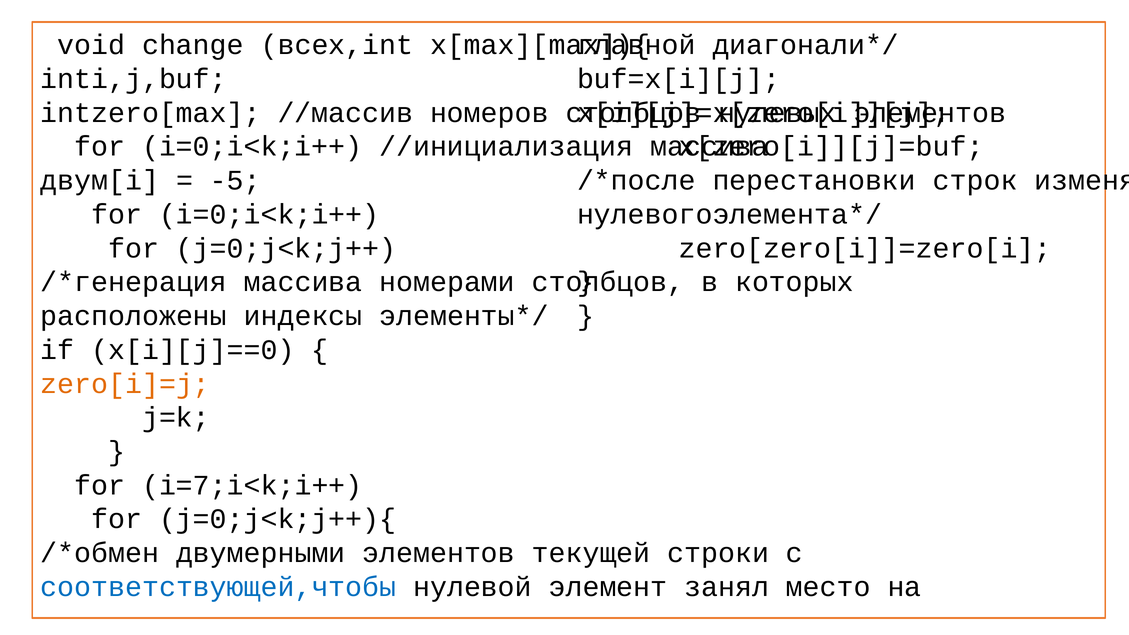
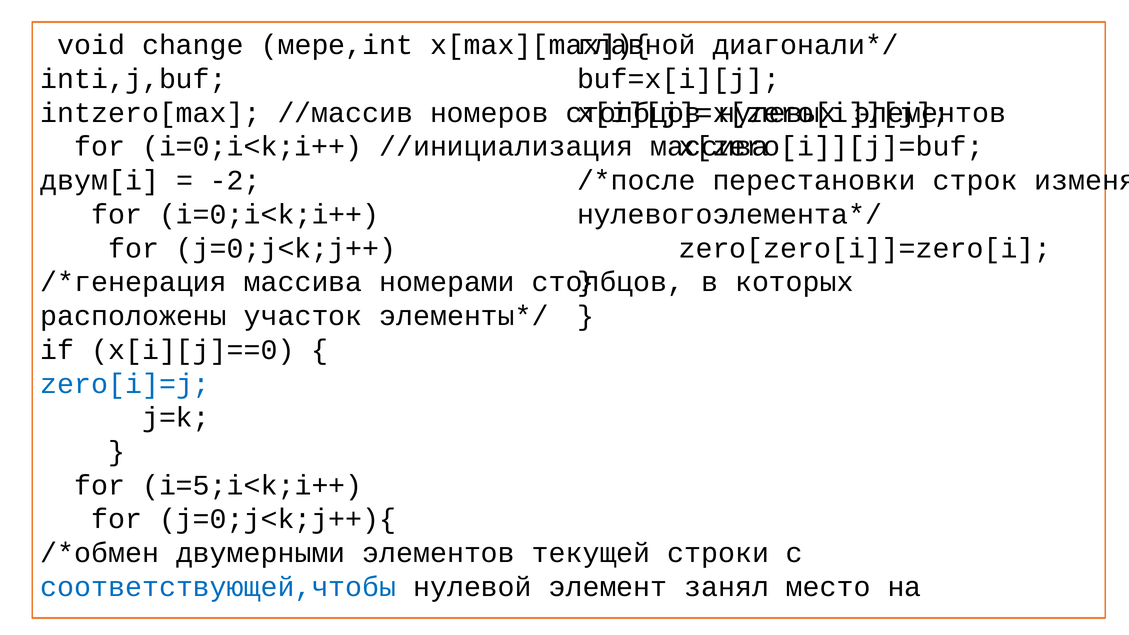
всех,int: всех,int -> мере,int (337, 45)
-5: -5 -> -2 (235, 181)
индексы: индексы -> участок (303, 316)
zero[i]=j colour: orange -> blue (125, 384)
i=7;i<k;i++: i=7;i<k;i++ -> i=5;i<k;i++ (252, 485)
